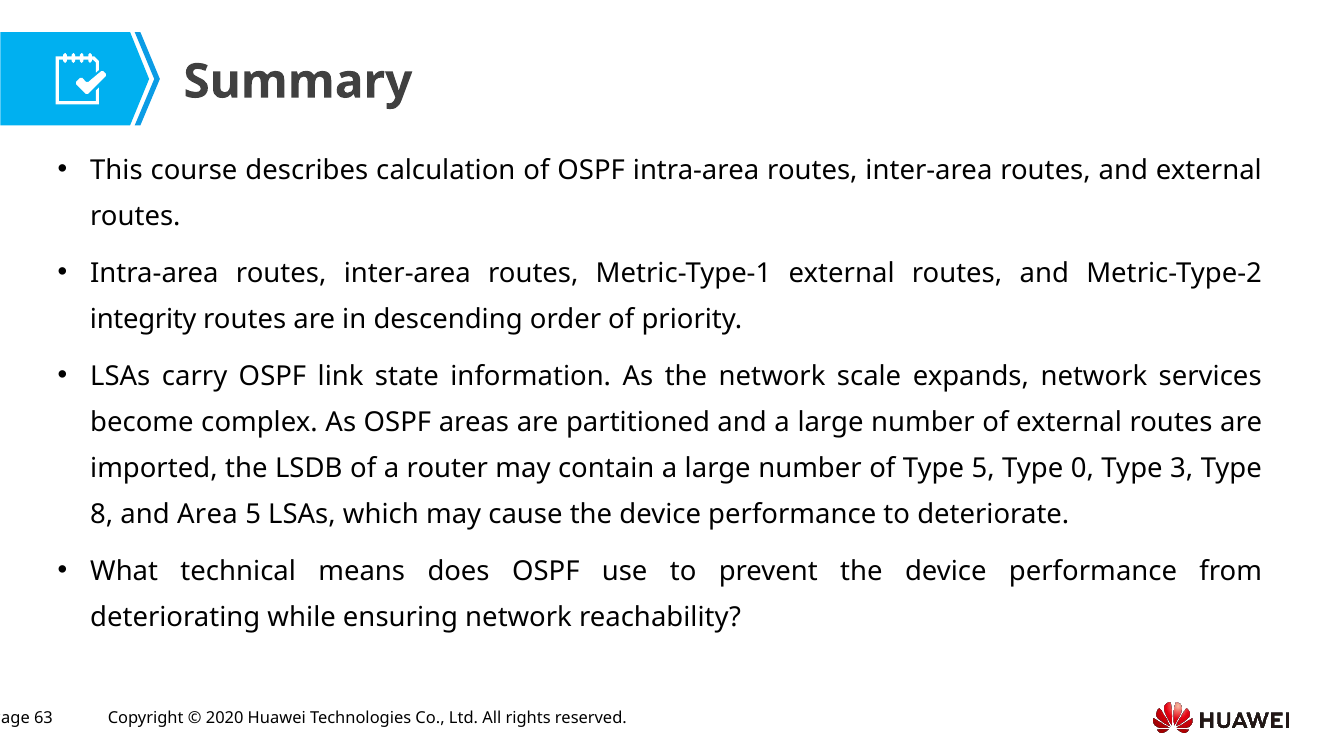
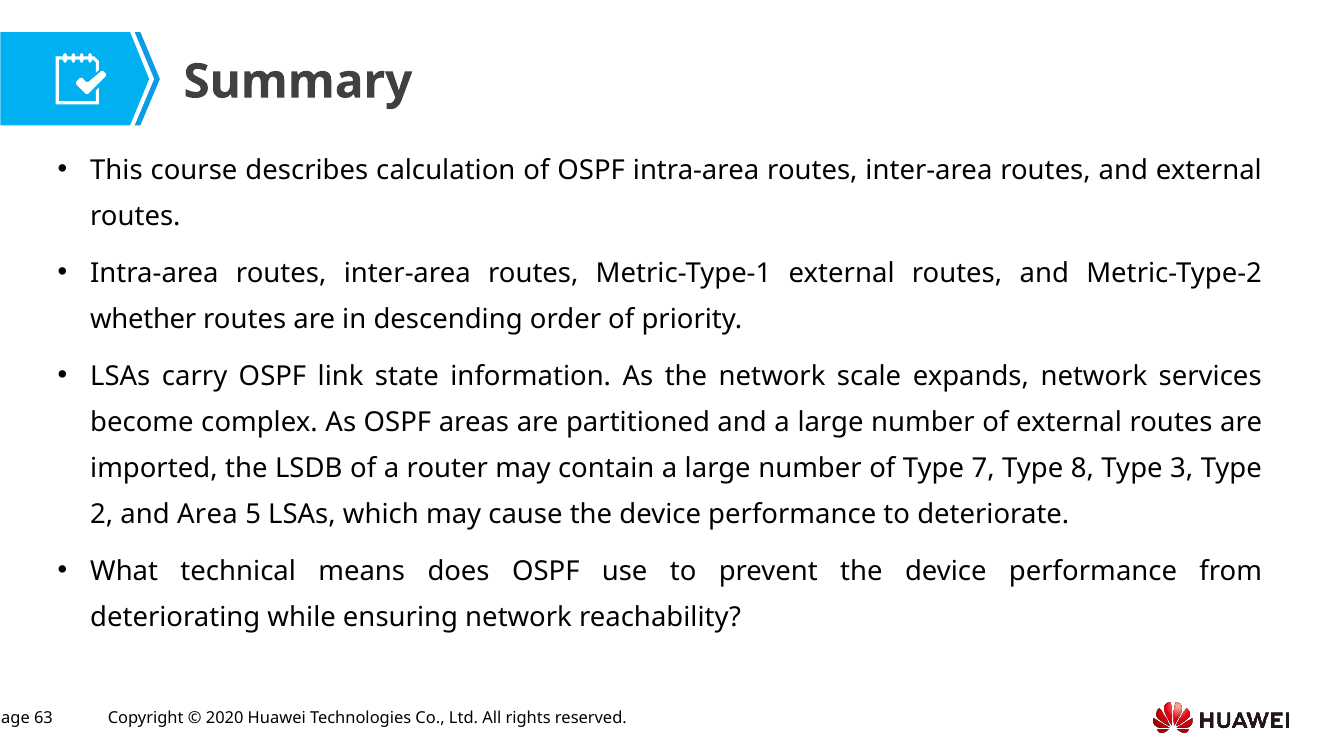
integrity: integrity -> whether (143, 319)
Type 5: 5 -> 7 (983, 469)
0: 0 -> 8 (1082, 469)
8: 8 -> 2 (102, 515)
